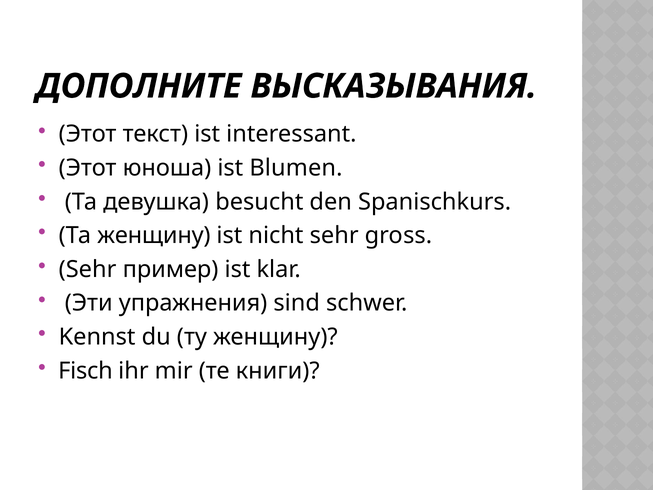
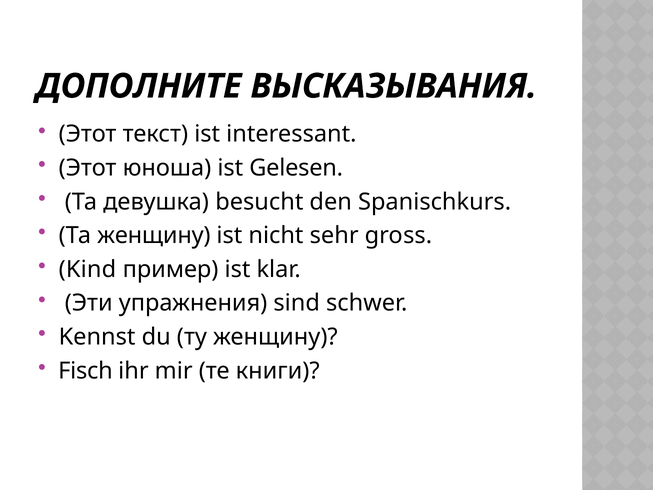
Blumen: Blumen -> Gelesen (296, 168)
Sehr: Sehr -> Kind (87, 269)
